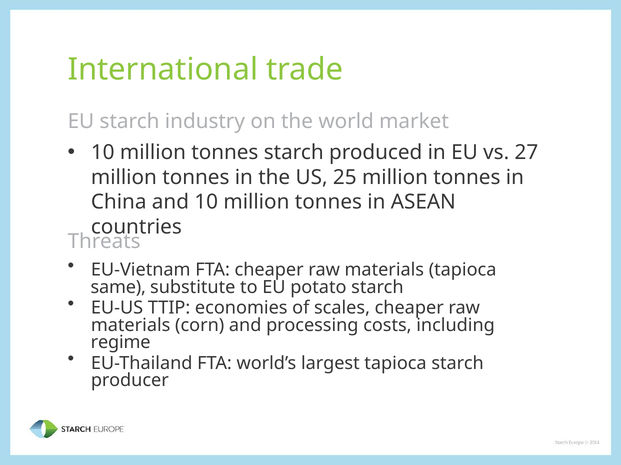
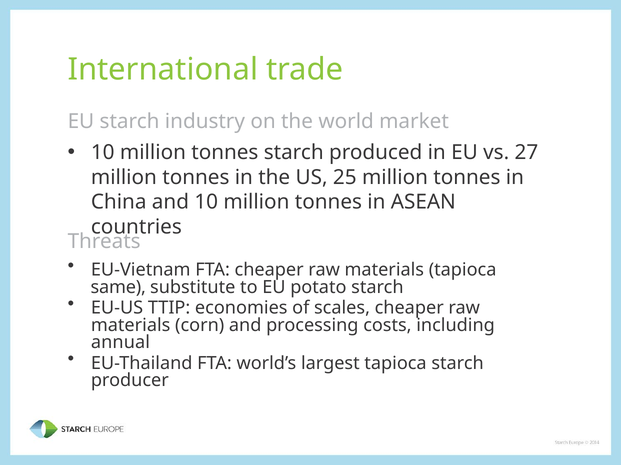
regime: regime -> annual (120, 343)
